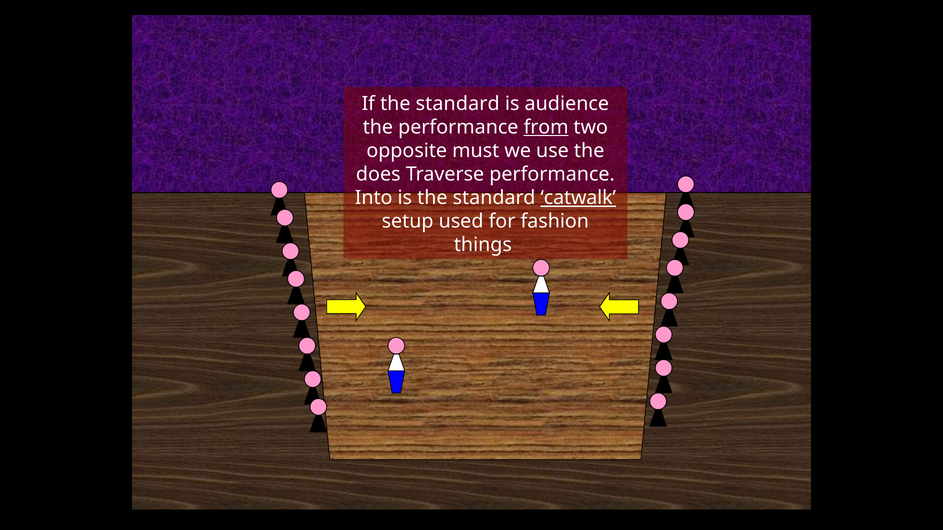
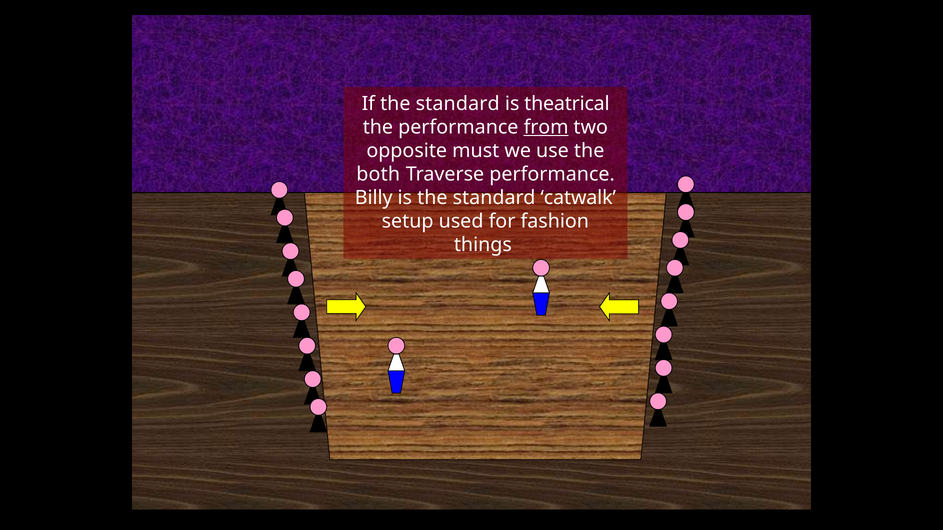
audience: audience -> theatrical (567, 104)
does: does -> both (378, 174)
Into: Into -> Billy (374, 198)
catwalk underline: present -> none (578, 198)
